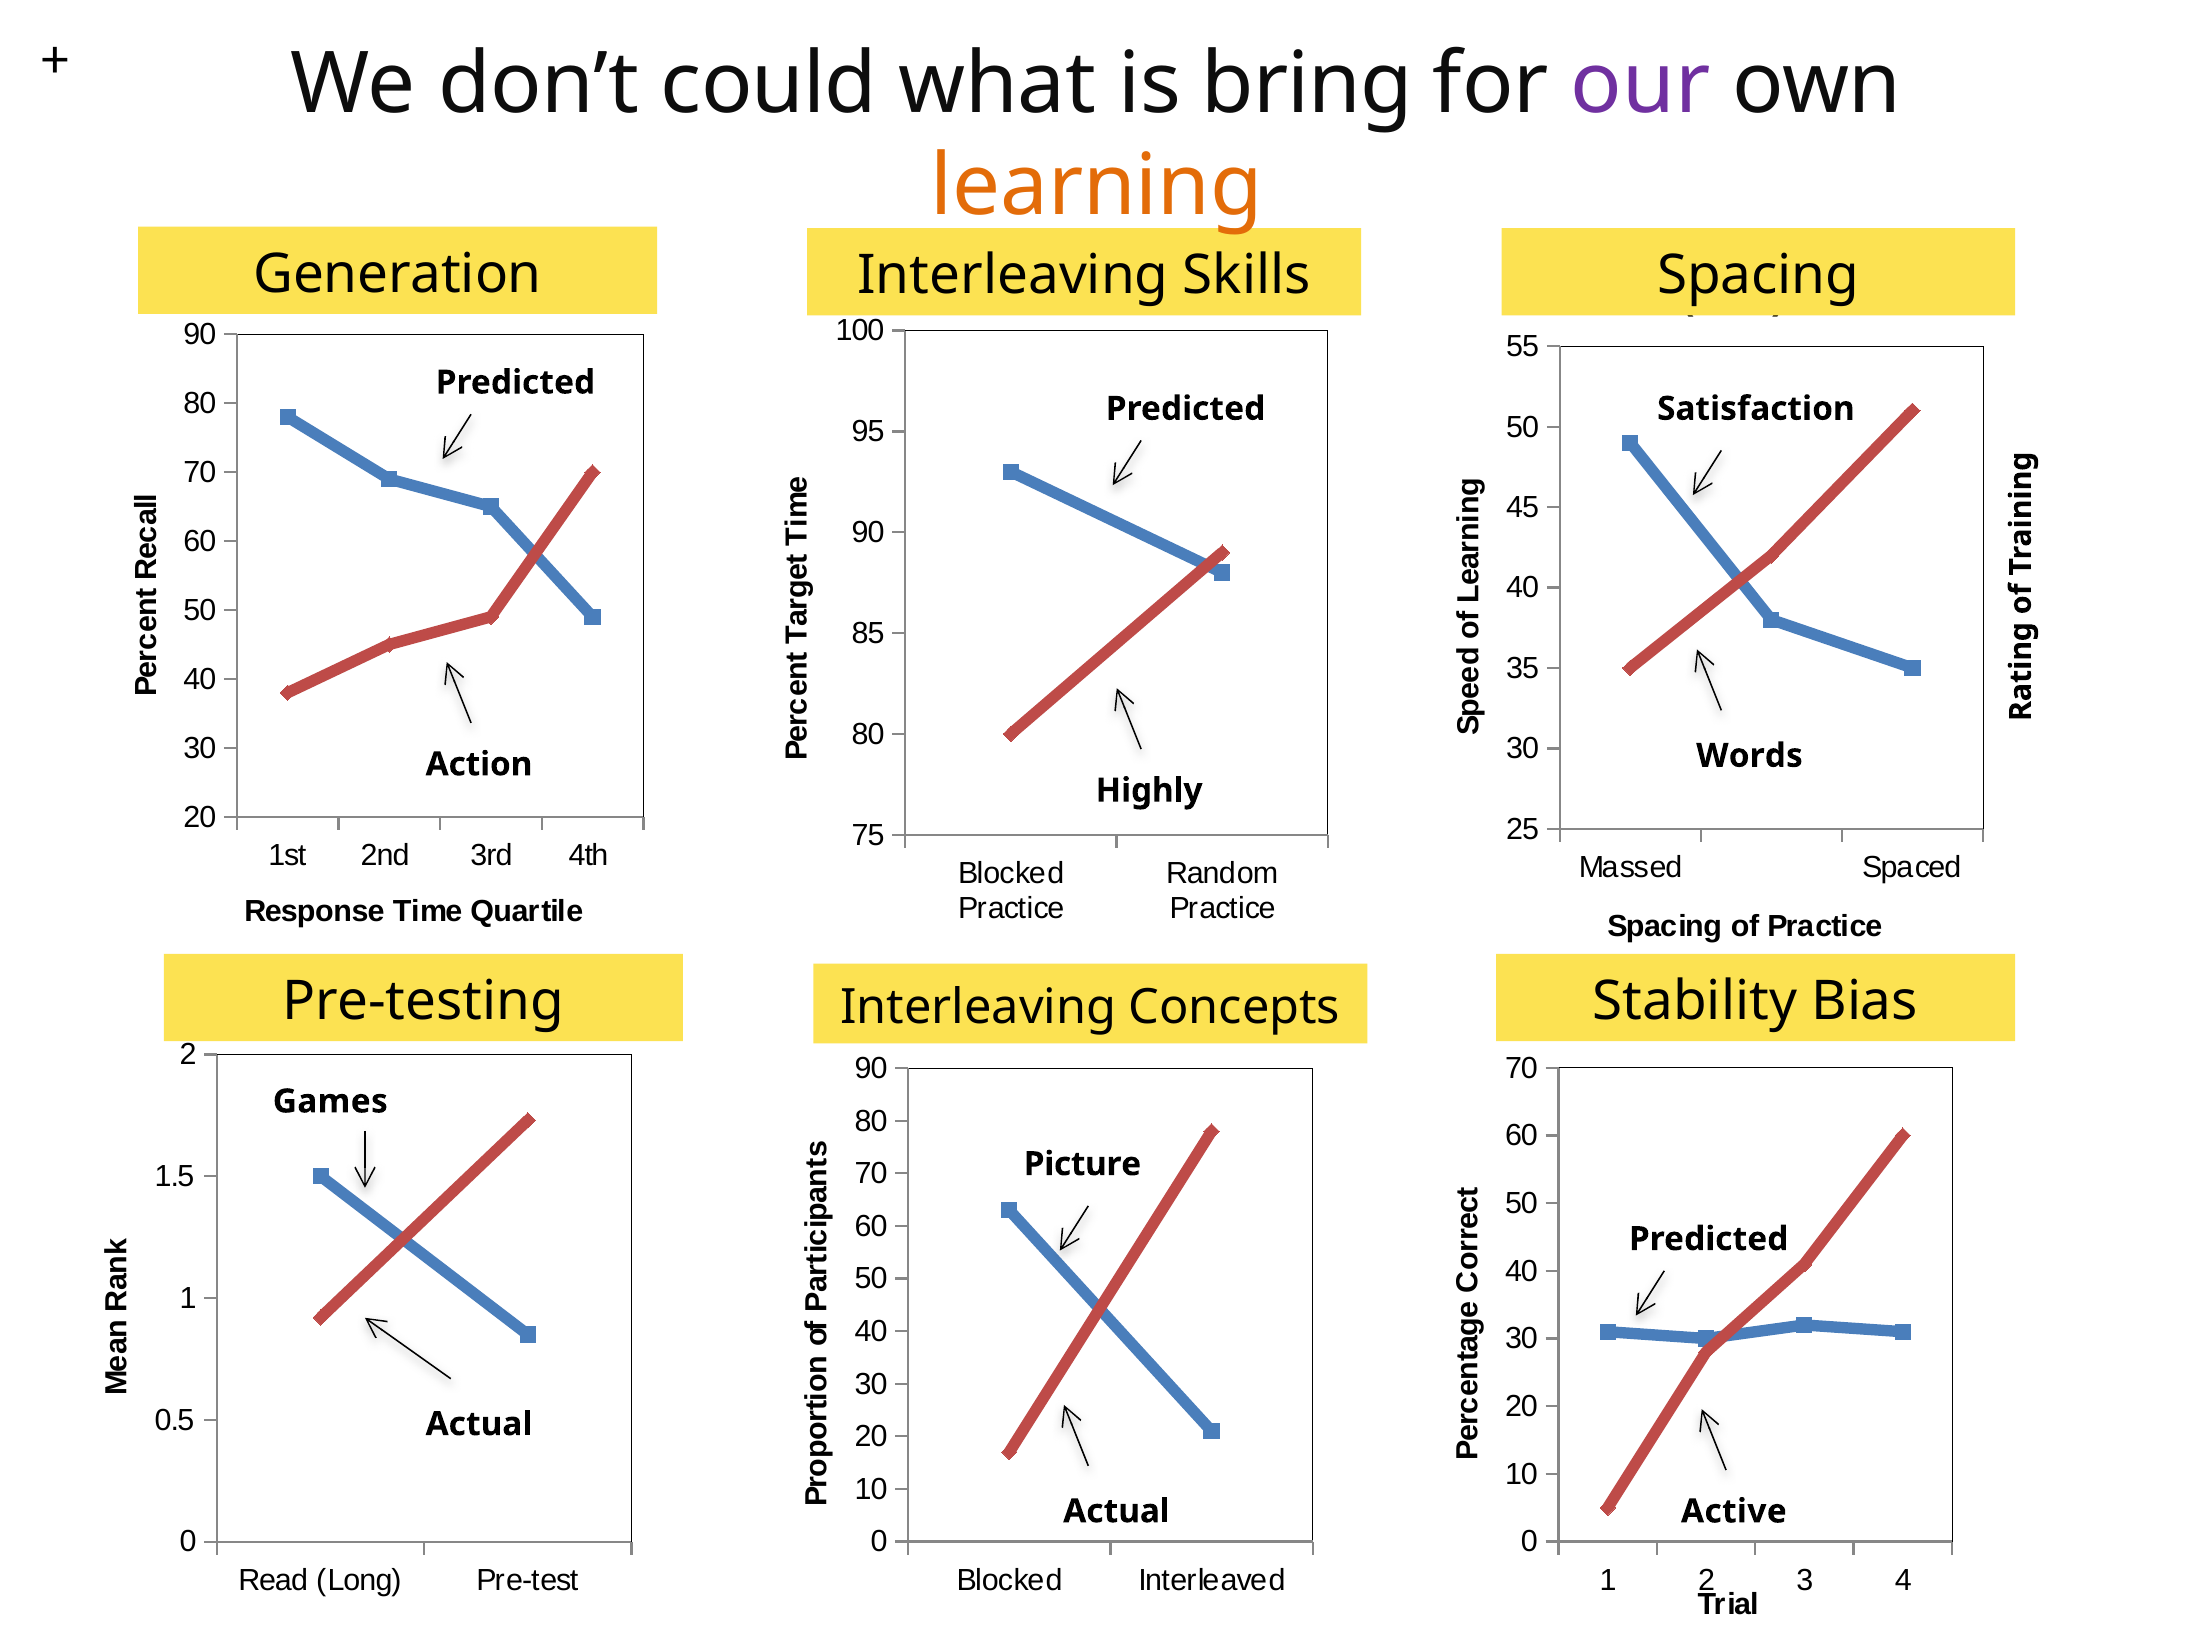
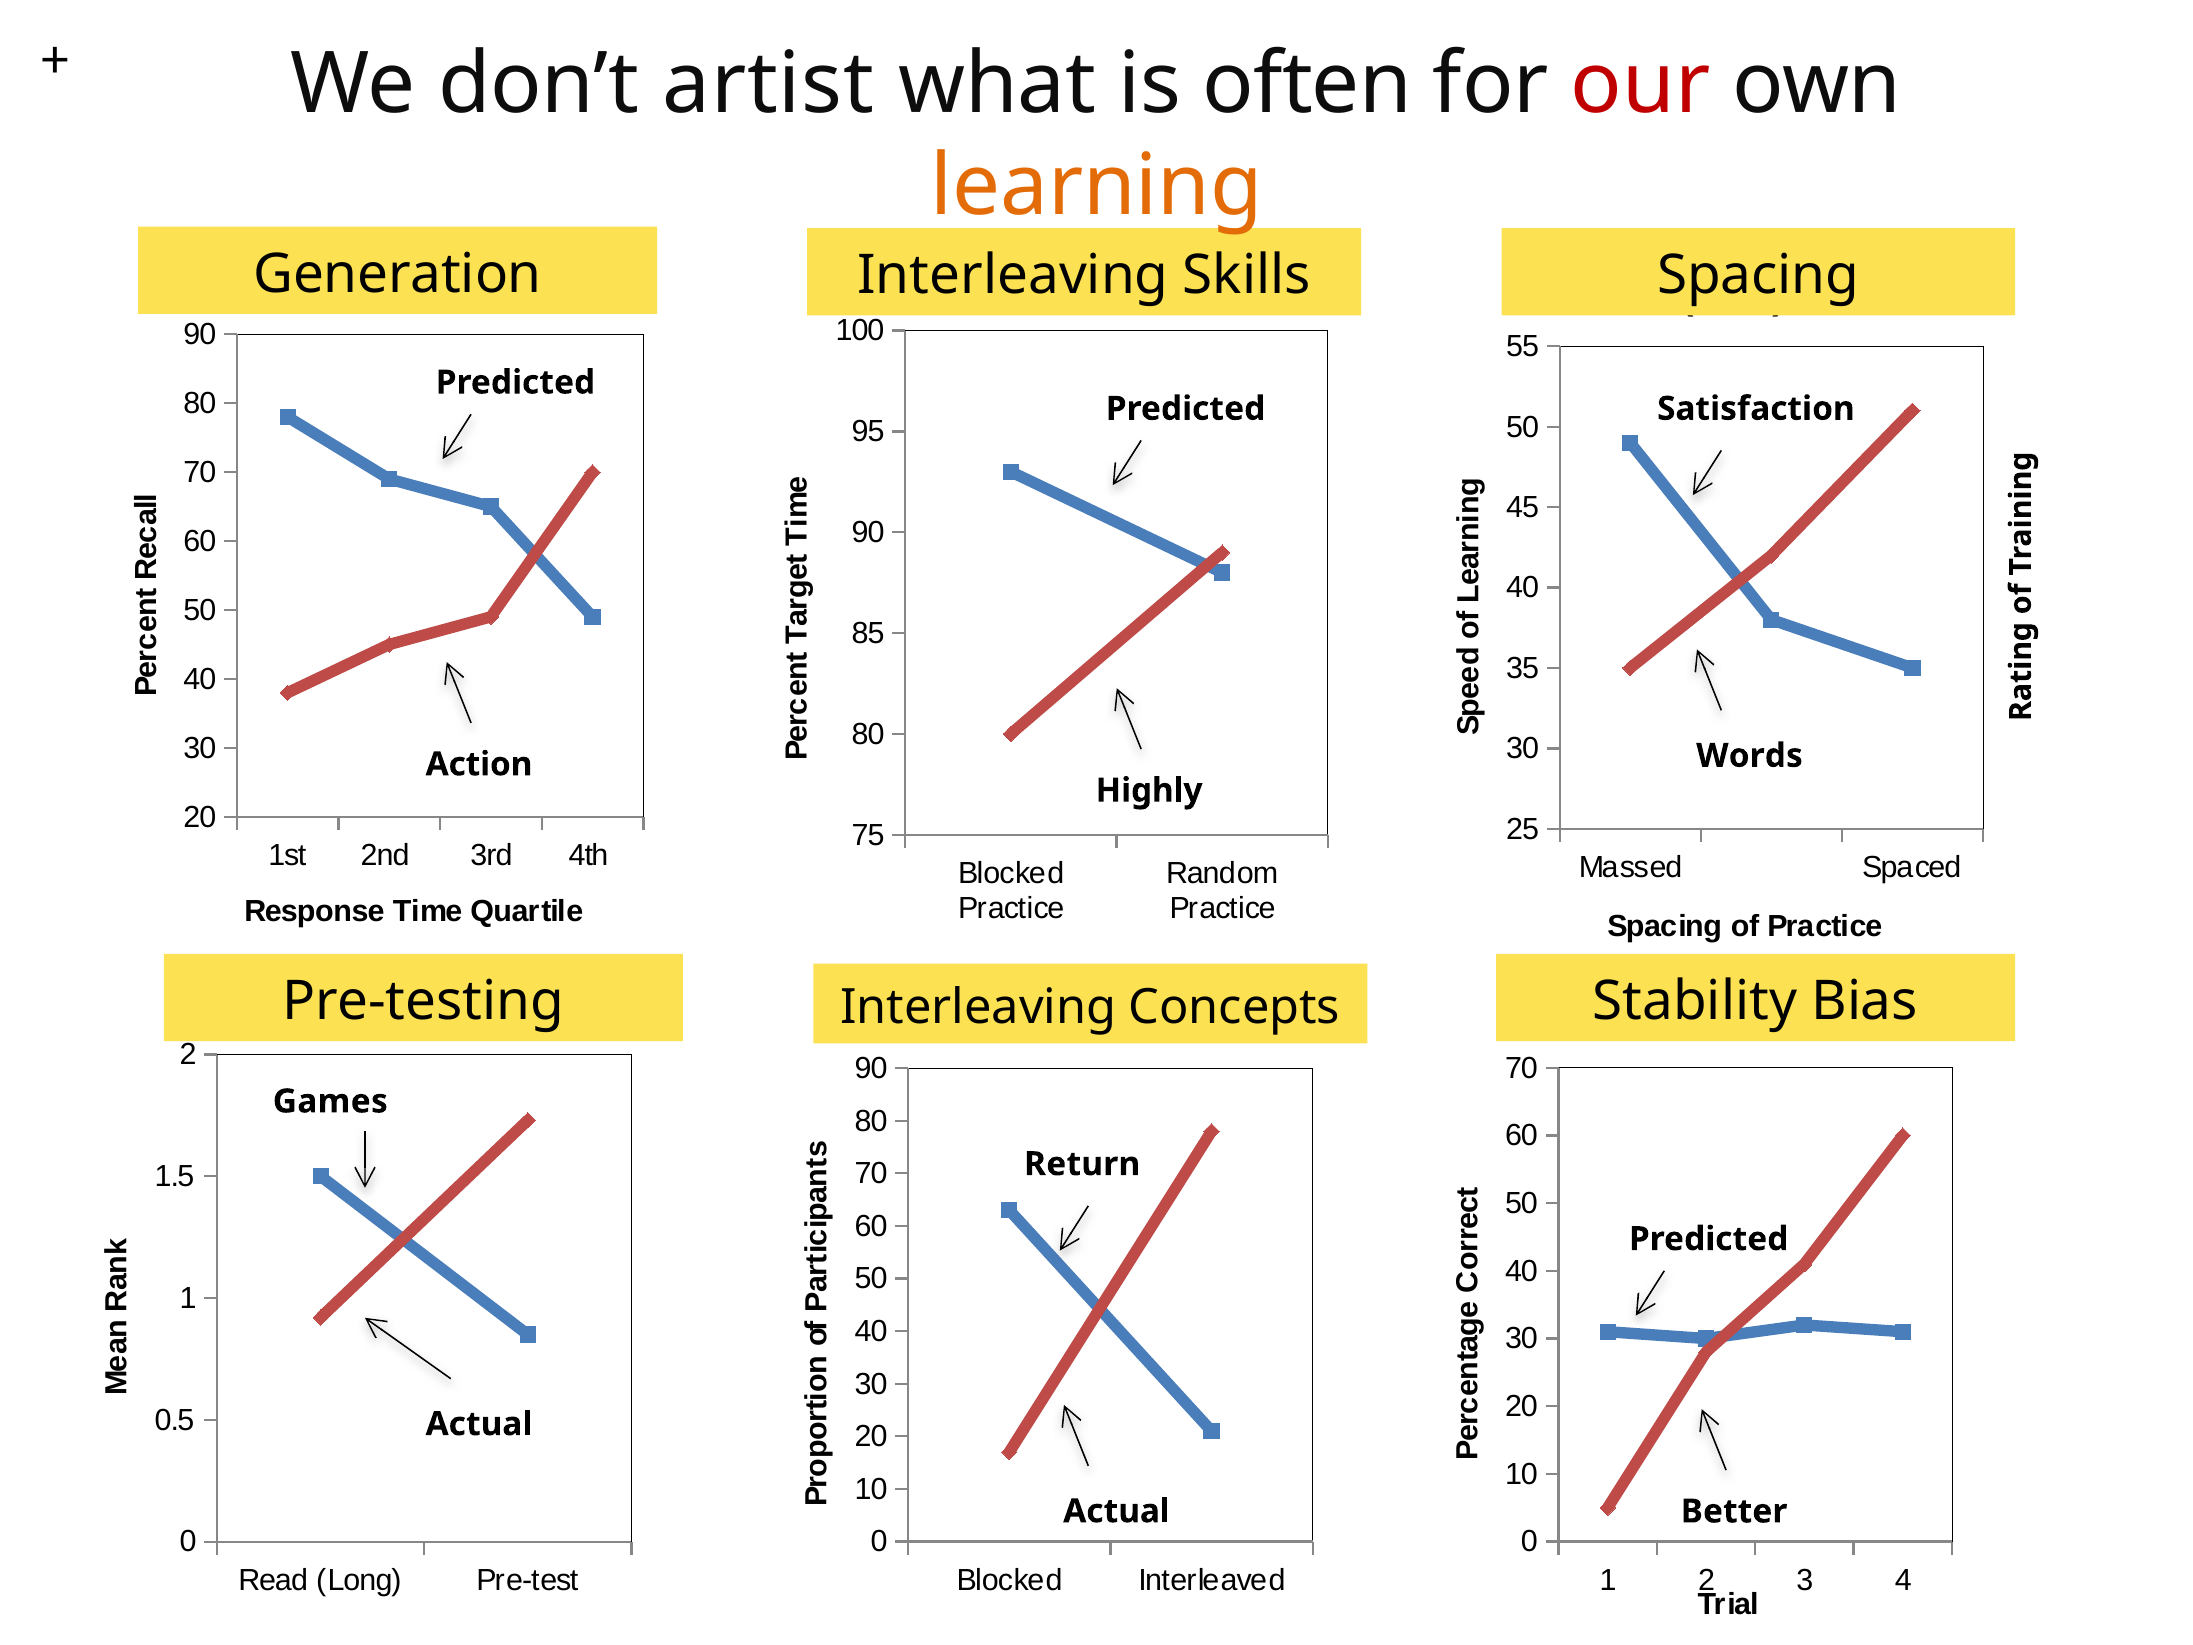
could: could -> artist (768, 84)
bring: bring -> often (1307, 84)
our colour: purple -> red (1641, 84)
Picture: Picture -> Return (1082, 1164)
Active: Active -> Better (1734, 1511)
